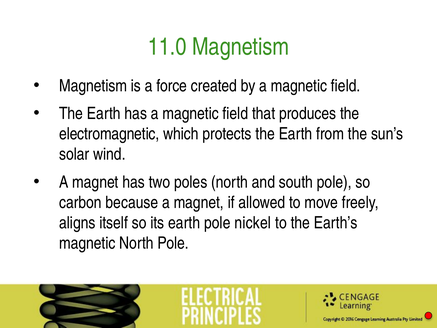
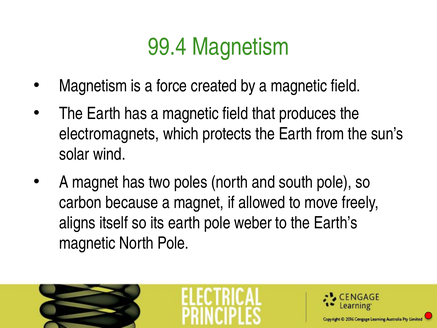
11.0: 11.0 -> 99.4 (167, 47)
electromagnetic: electromagnetic -> electromagnets (109, 134)
nickel: nickel -> weber (253, 223)
